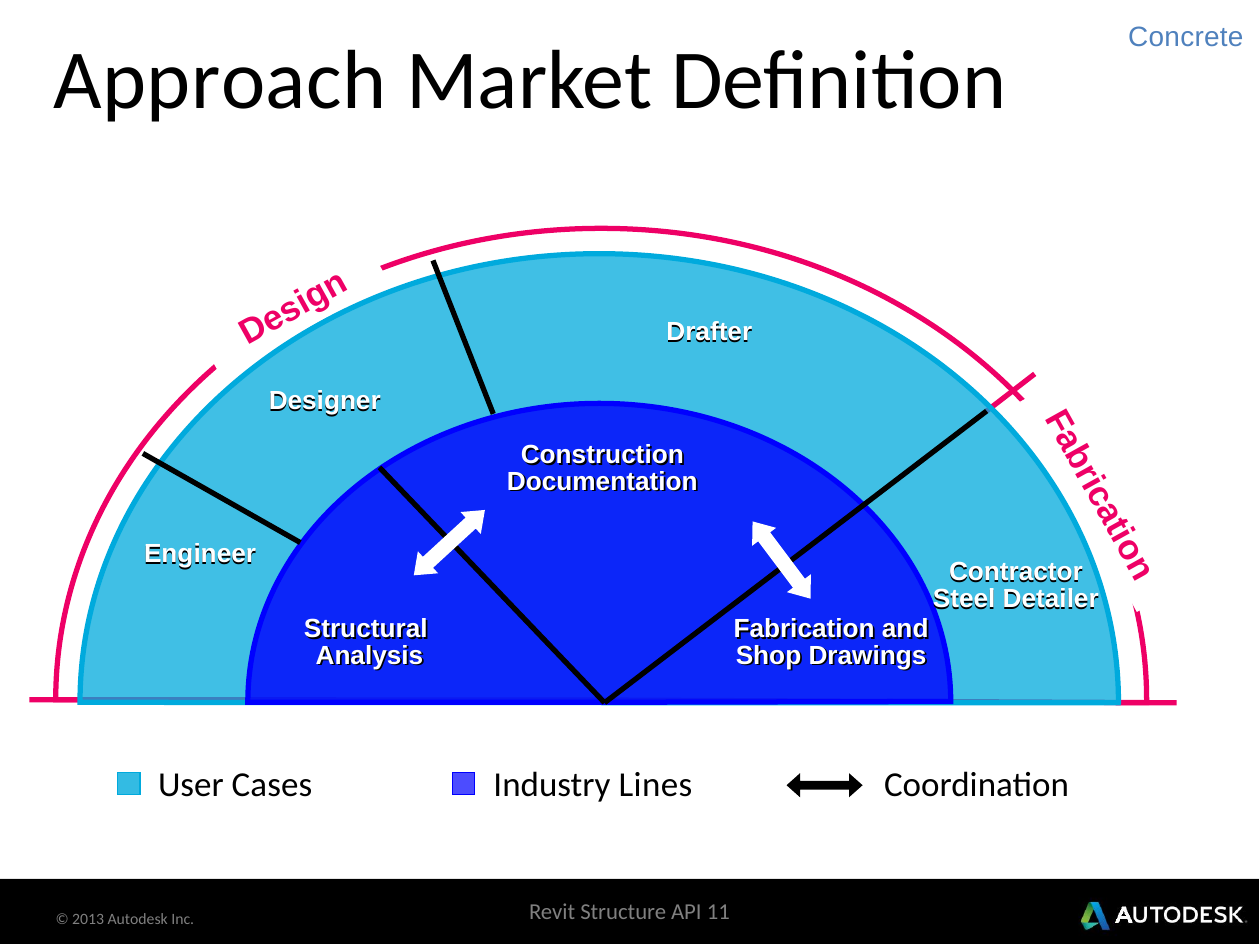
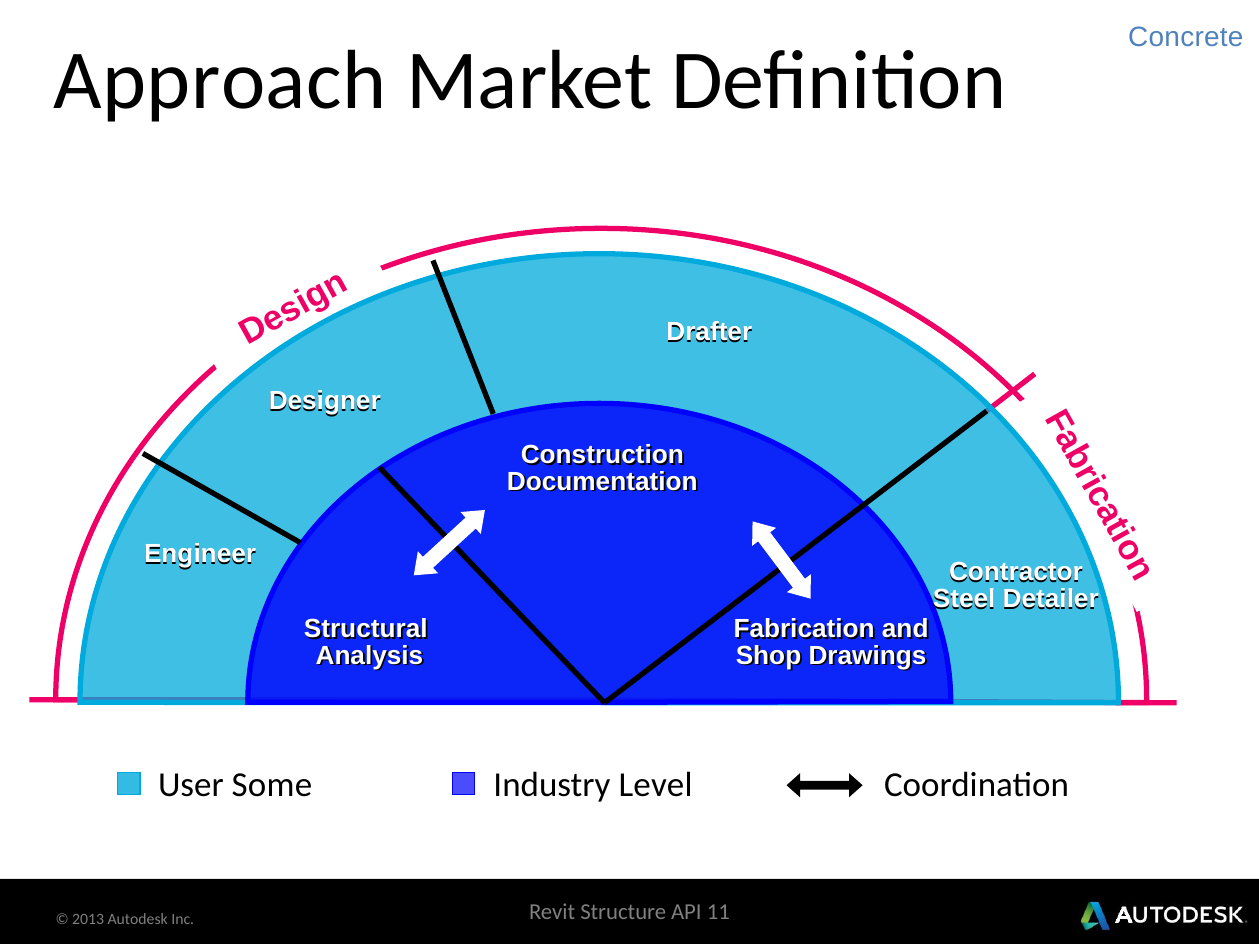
Cases: Cases -> Some (272, 785)
Lines: Lines -> Level (656, 785)
